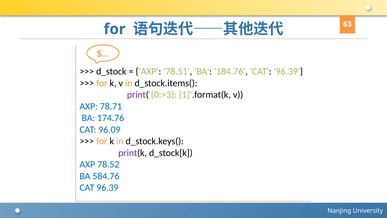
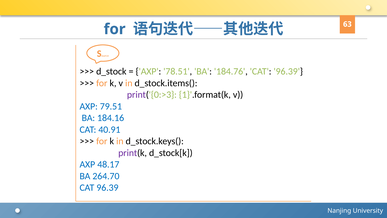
78.71: 78.71 -> 79.51 (111, 106)
174.76: 174.76 -> 184.16 (111, 118)
96.09: 96.09 -> 40.91 (109, 129)
78.52: 78.52 -> 48.17 (108, 164)
584.76: 584.76 -> 264.70 (106, 176)
